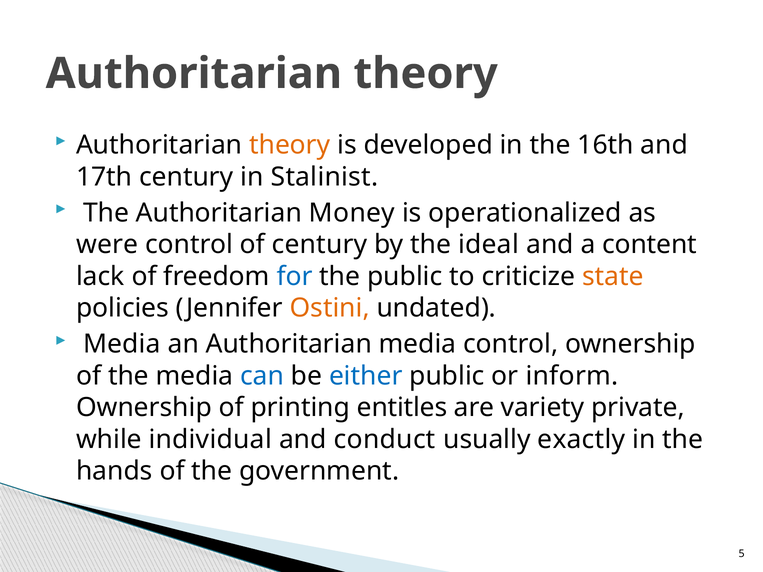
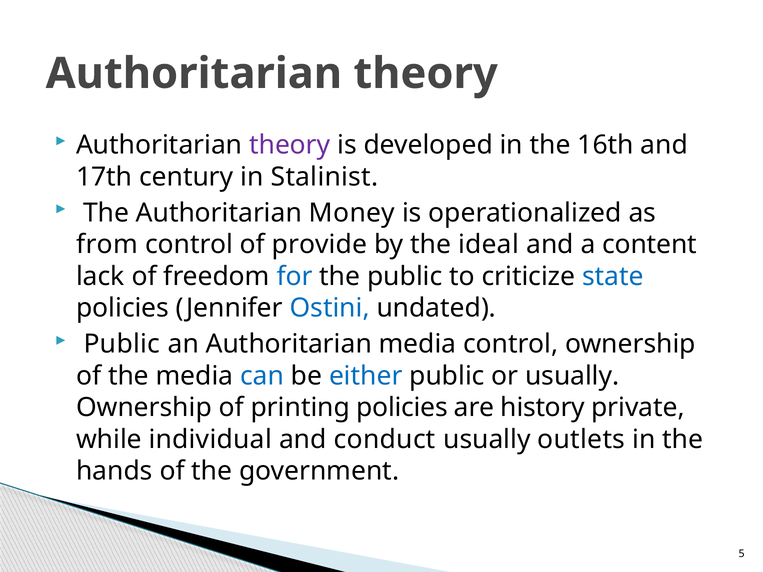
theory colour: orange -> purple (290, 145)
were: were -> from (107, 245)
of century: century -> provide (320, 245)
state colour: orange -> blue (613, 276)
Ostini colour: orange -> blue (330, 308)
Media: Media -> Public (122, 344)
or inform: inform -> usually (572, 376)
printing entitles: entitles -> policies (402, 408)
variety: variety -> history (543, 408)
exactly: exactly -> outlets (581, 440)
